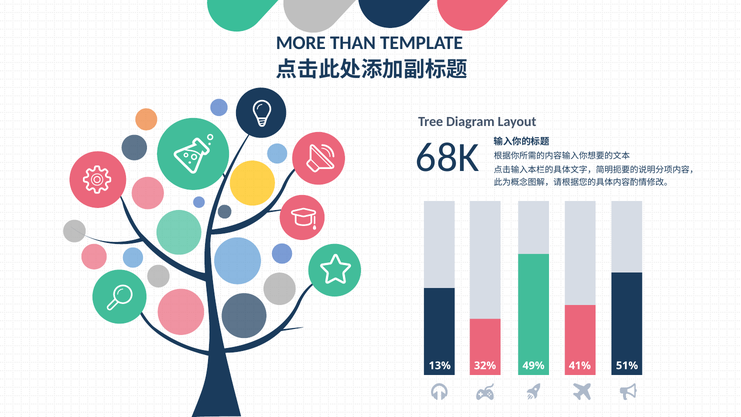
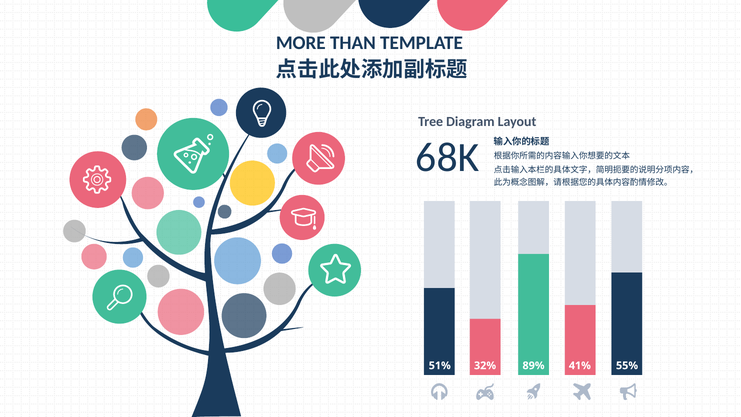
13%: 13% -> 51% (440, 365)
49%: 49% -> 89% (534, 365)
51%: 51% -> 55% (627, 365)
